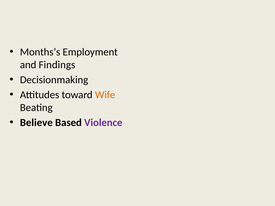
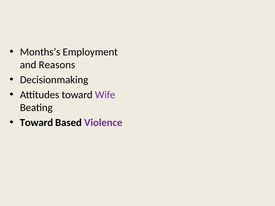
Findings: Findings -> Reasons (57, 65)
Wife colour: orange -> purple (105, 95)
Believe: Believe -> Toward (36, 123)
